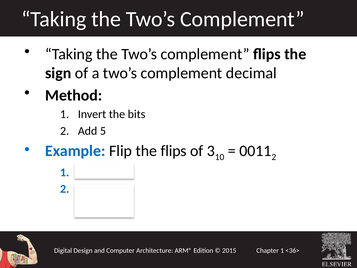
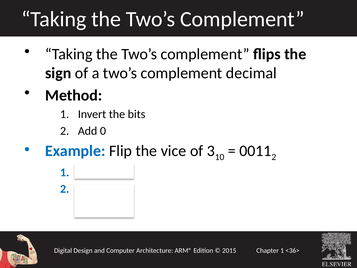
5: 5 -> 0 (103, 131)
the flips: flips -> vice (174, 151)
